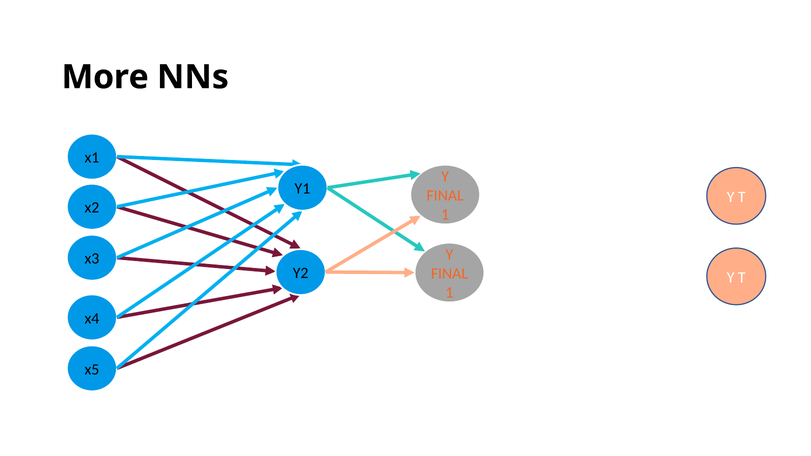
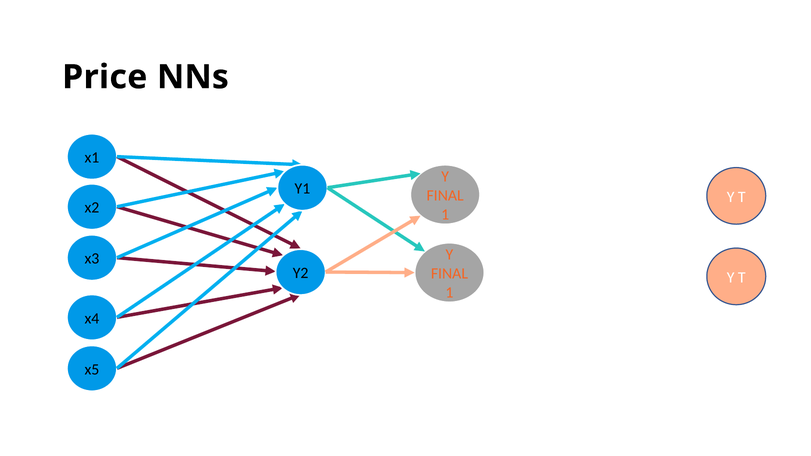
More: More -> Price (105, 77)
